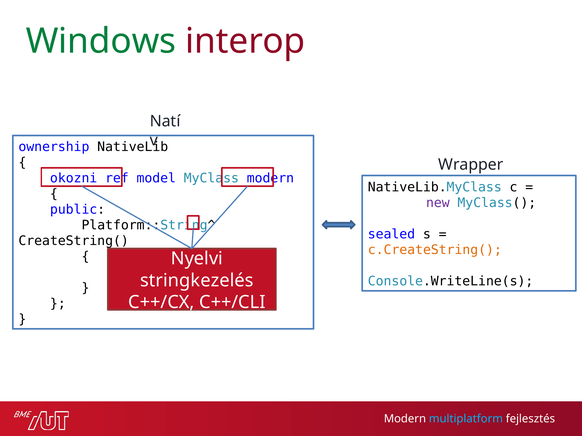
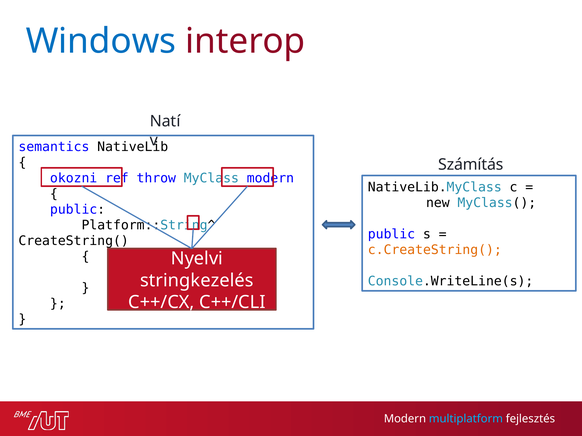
Windows colour: green -> blue (101, 41)
ownership: ownership -> semantics (54, 147)
Wrapper: Wrapper -> Számítás (471, 165)
model: model -> throw (156, 179)
new colour: purple -> black (438, 203)
sealed: sealed -> public (391, 234)
